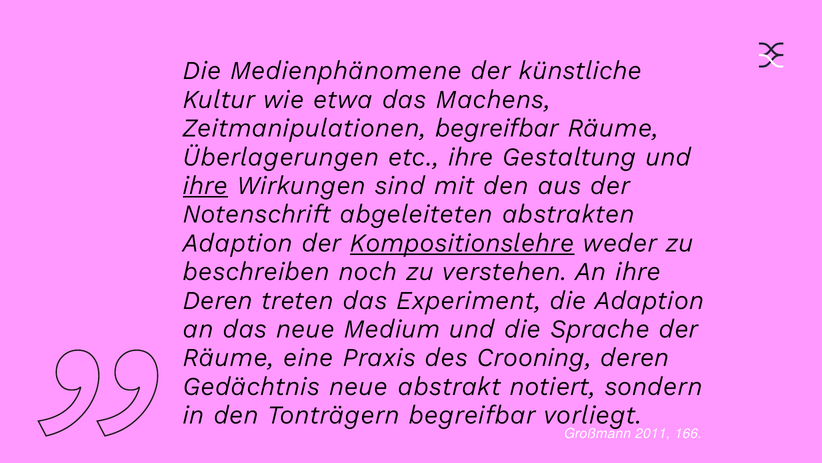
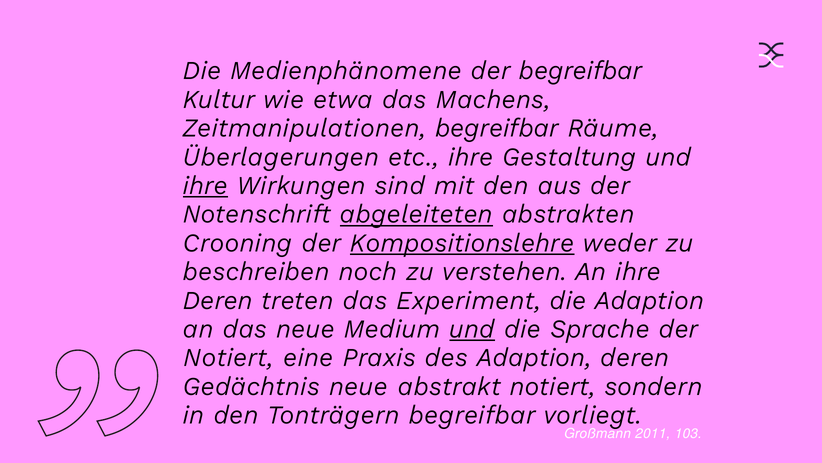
der künstliche: künstliche -> begreifbar (581, 71)
abgeleiteten underline: none -> present (416, 214)
Adaption: Adaption -> Crooning (238, 243)
und underline: none -> present (472, 329)
Räume: Räume -> Notiert (228, 358)
des Crooning: Crooning -> Adaption (534, 358)
166: 166 -> 103 (688, 433)
